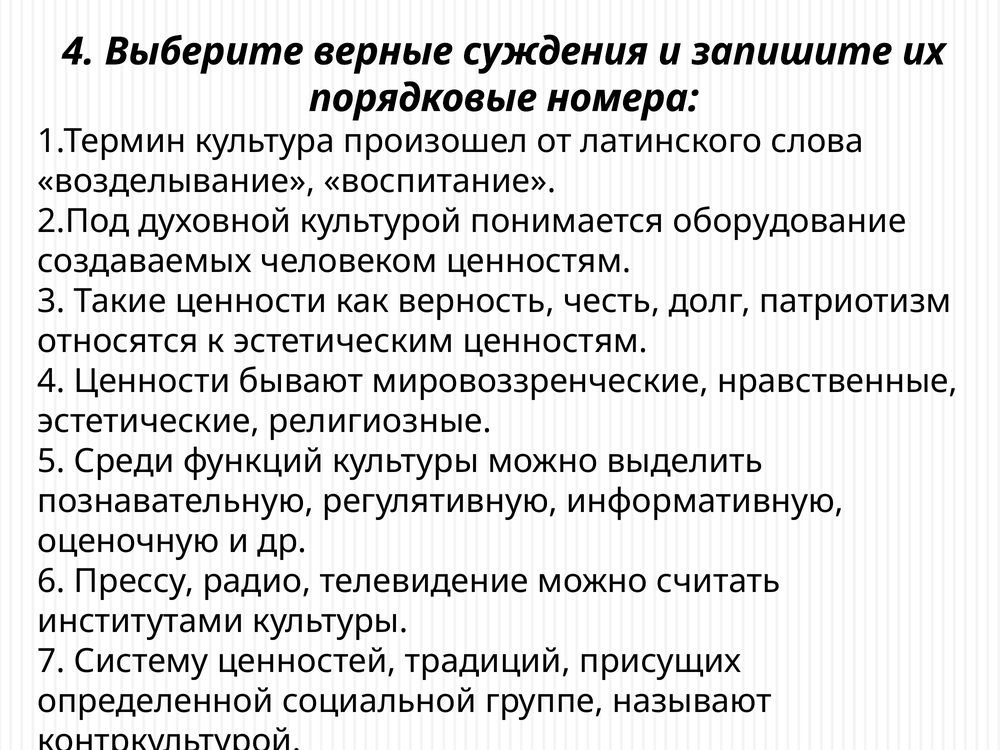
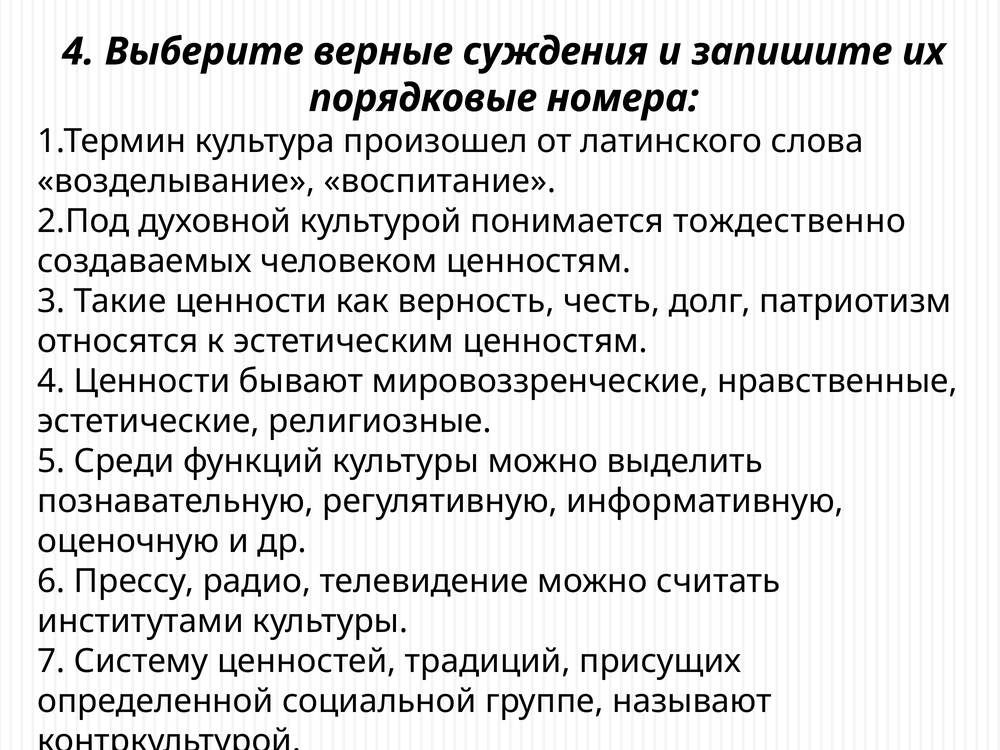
оборудование: оборудование -> тождественно (789, 221)
